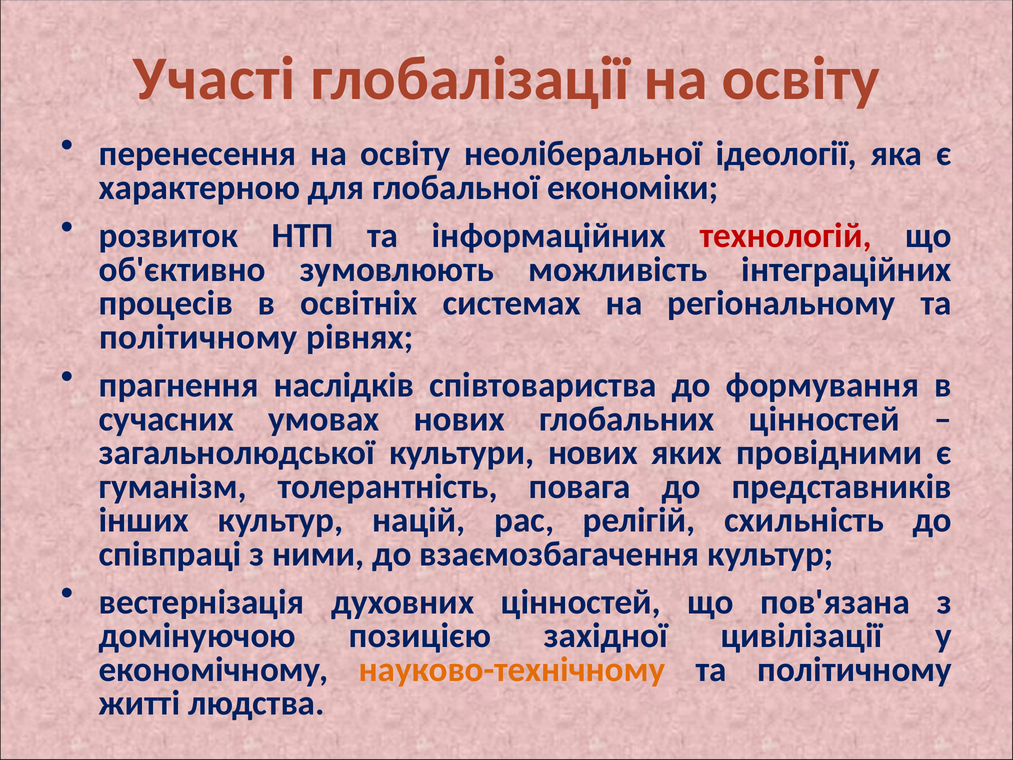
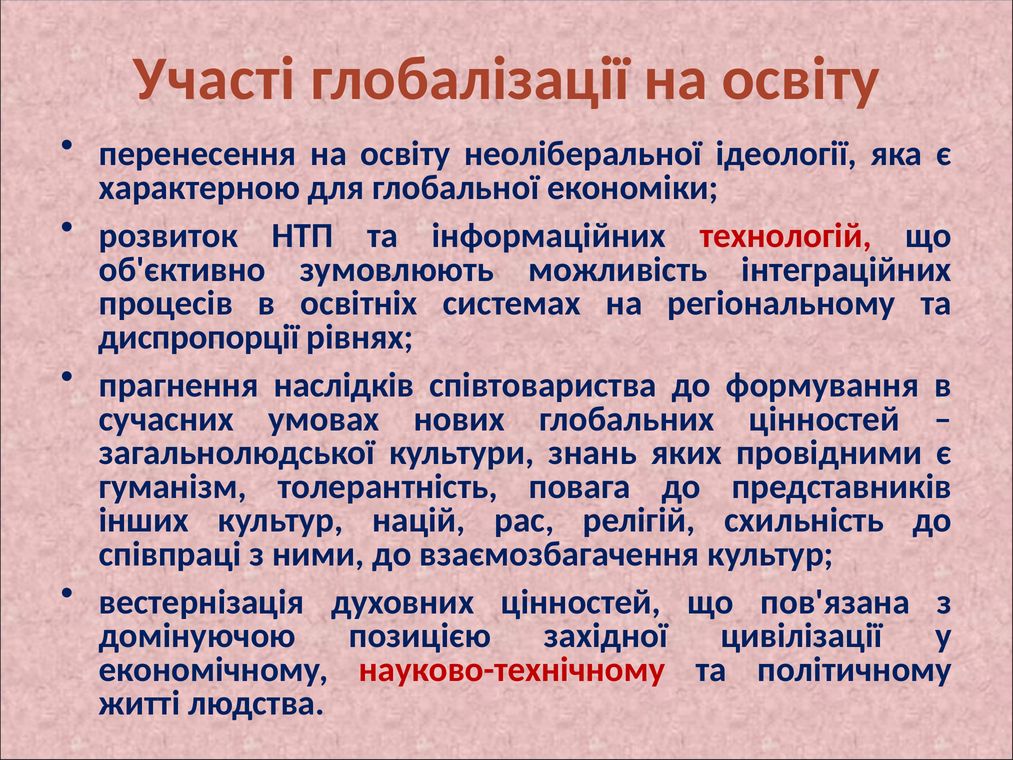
політичному: політичному -> диспропорції (199, 337)
культури нових: нових -> знань (593, 453)
науково-технічному colour: orange -> red (512, 669)
